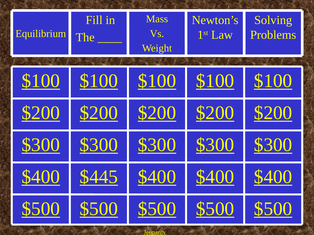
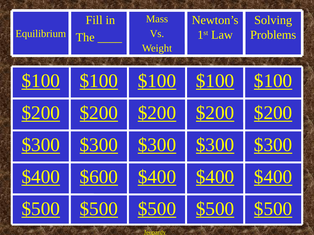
$445: $445 -> $600 (99, 177)
